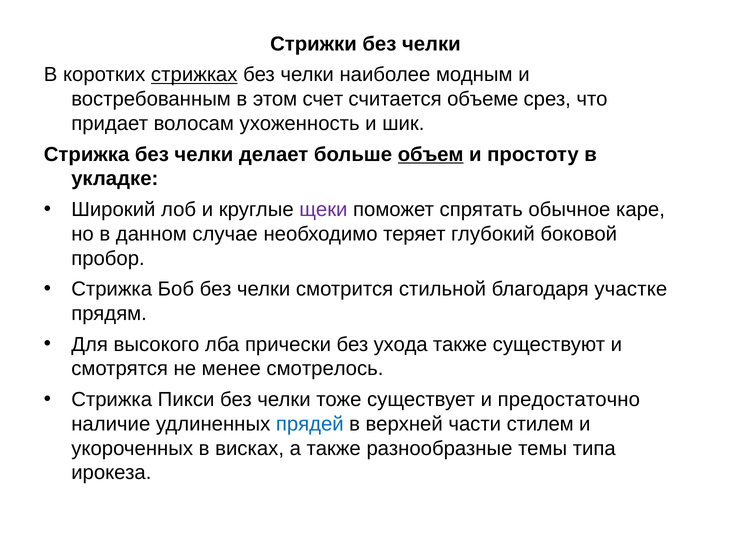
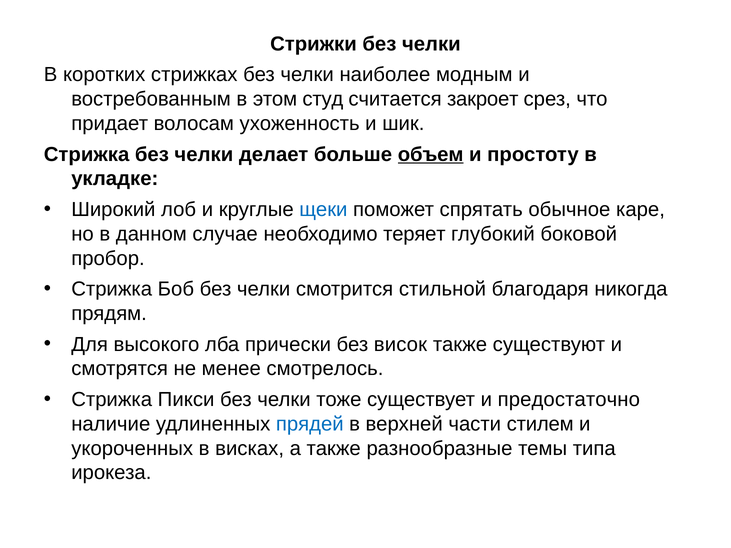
стрижках underline: present -> none (194, 75)
счет: счет -> студ (323, 99)
объеме: объеме -> закроет (483, 99)
щеки colour: purple -> blue (323, 210)
участке: участке -> никогда (631, 289)
ухода: ухода -> висок (400, 345)
